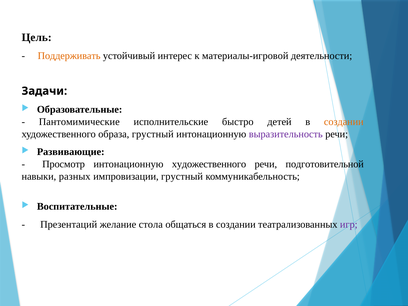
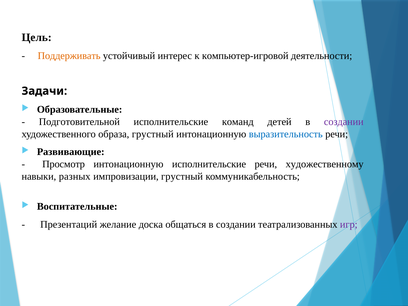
материалы-игровой: материалы-игровой -> компьютер-игровой (245, 56)
Пантомимические: Пантомимические -> Подготовительной (79, 122)
быстро: быстро -> команд (238, 122)
создании colour: orange -> purple (344, 122)
выразительность colour: purple -> blue (286, 134)
интонационную художественного: художественного -> исполнительские (209, 164)
подготовительной: подготовительной -> художественному (325, 164)
стола: стола -> доска (151, 224)
